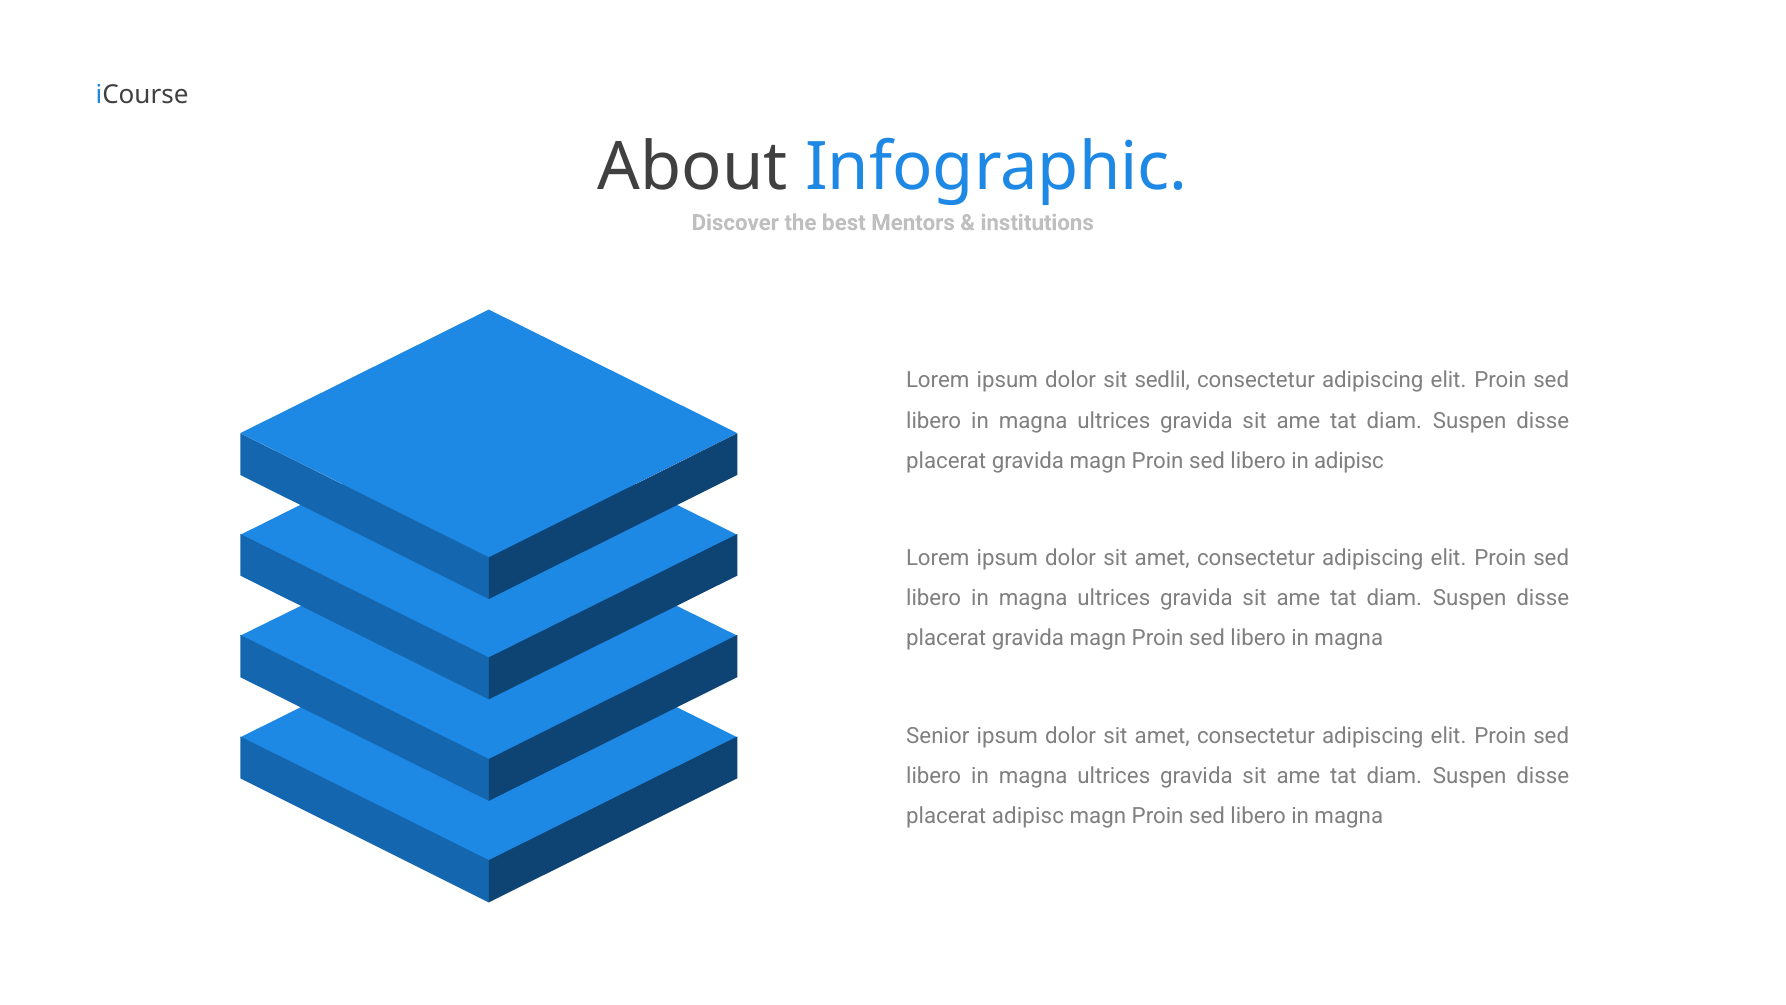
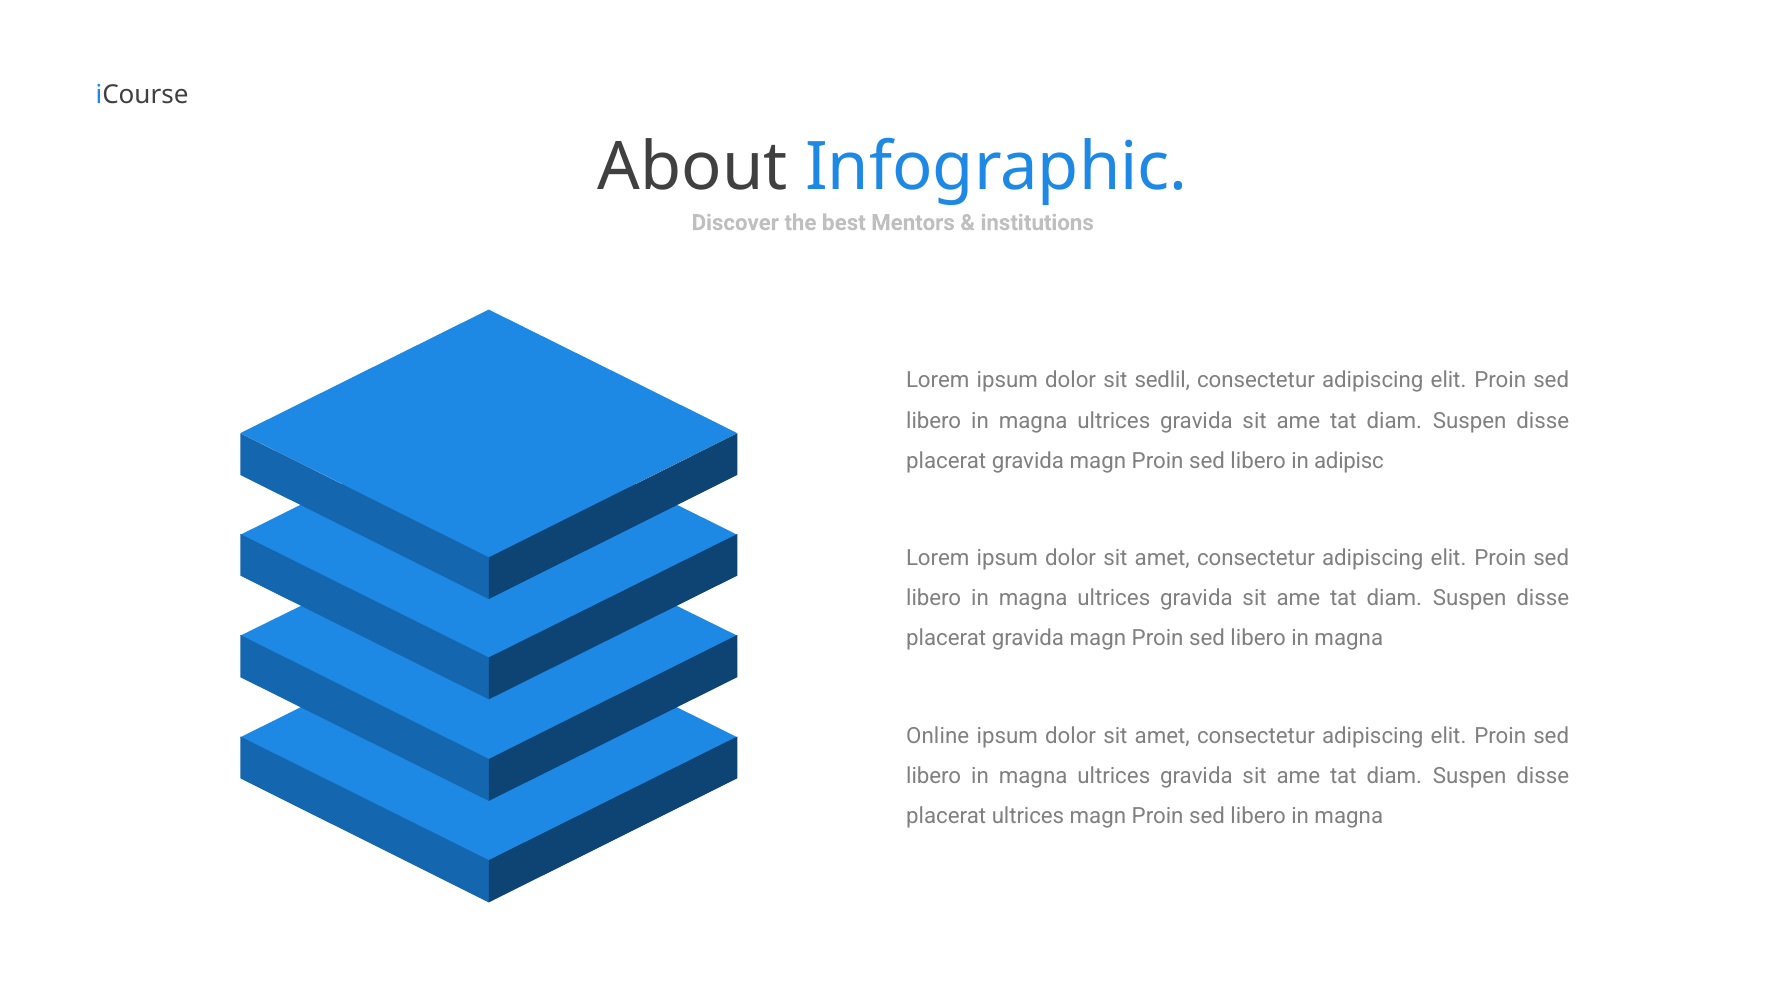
Senior: Senior -> Online (938, 736)
placerat adipisc: adipisc -> ultrices (1028, 816)
